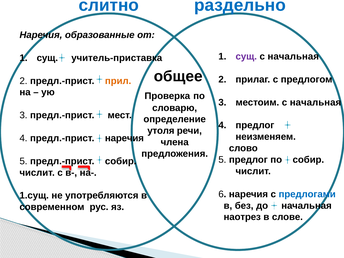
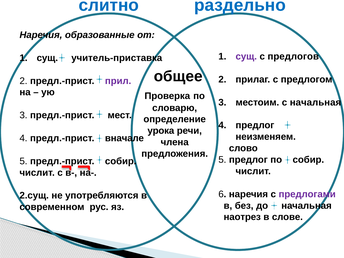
начальная: начальная -> предлогов (293, 56)
прил colour: orange -> purple (118, 81)
утоля: утоля -> урока (161, 131)
наречия: наречия -> вначале (124, 138)
предлогами colour: blue -> purple (307, 194)
1.сущ: 1.сущ -> 2.сущ (34, 196)
